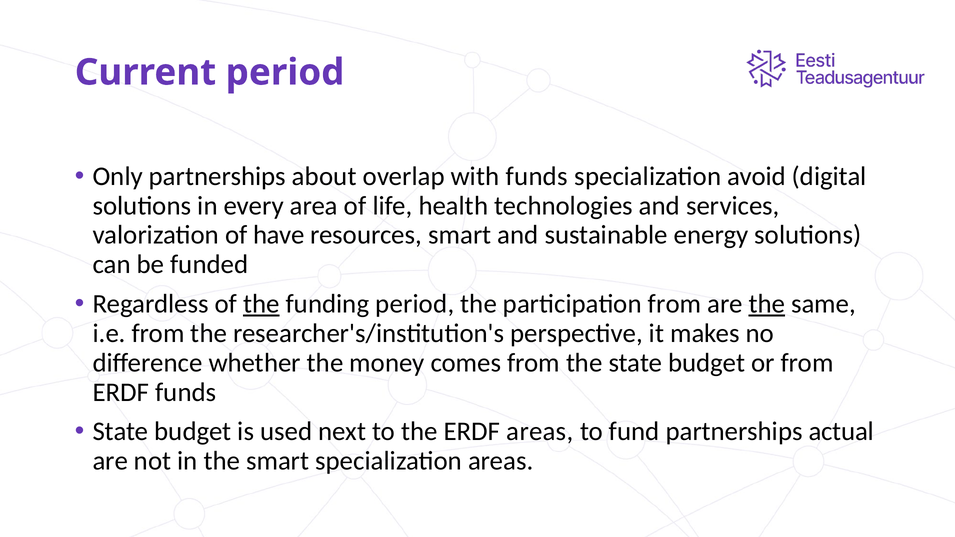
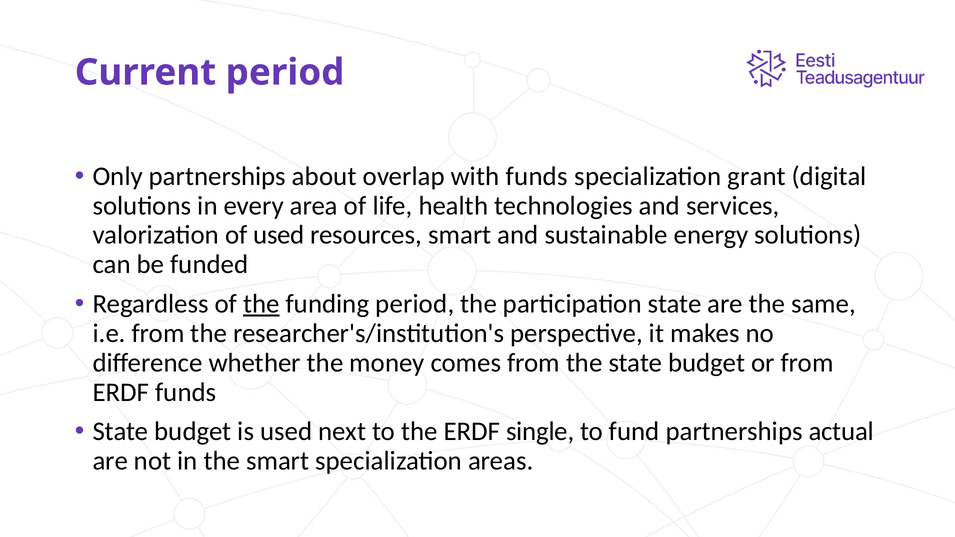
avoid: avoid -> grant (757, 176)
of have: have -> used (279, 235)
participation from: from -> state (675, 304)
the underline: present -> none (767, 304)
ERDF areas: areas -> single (540, 432)
